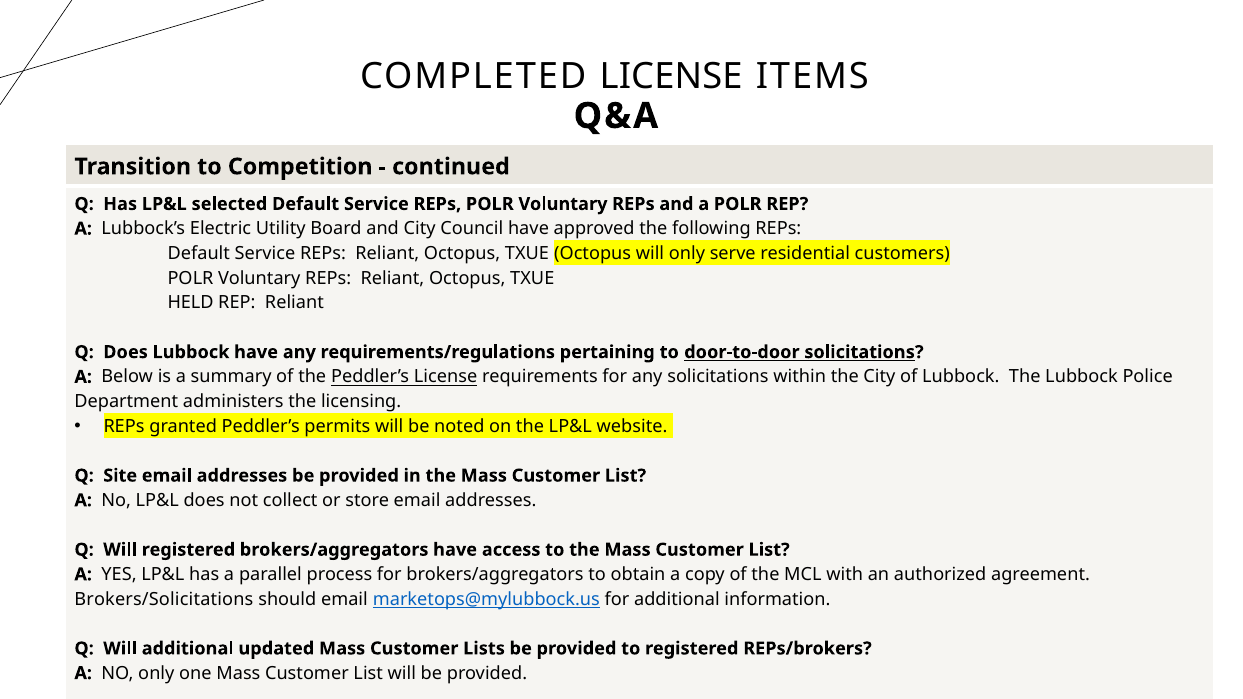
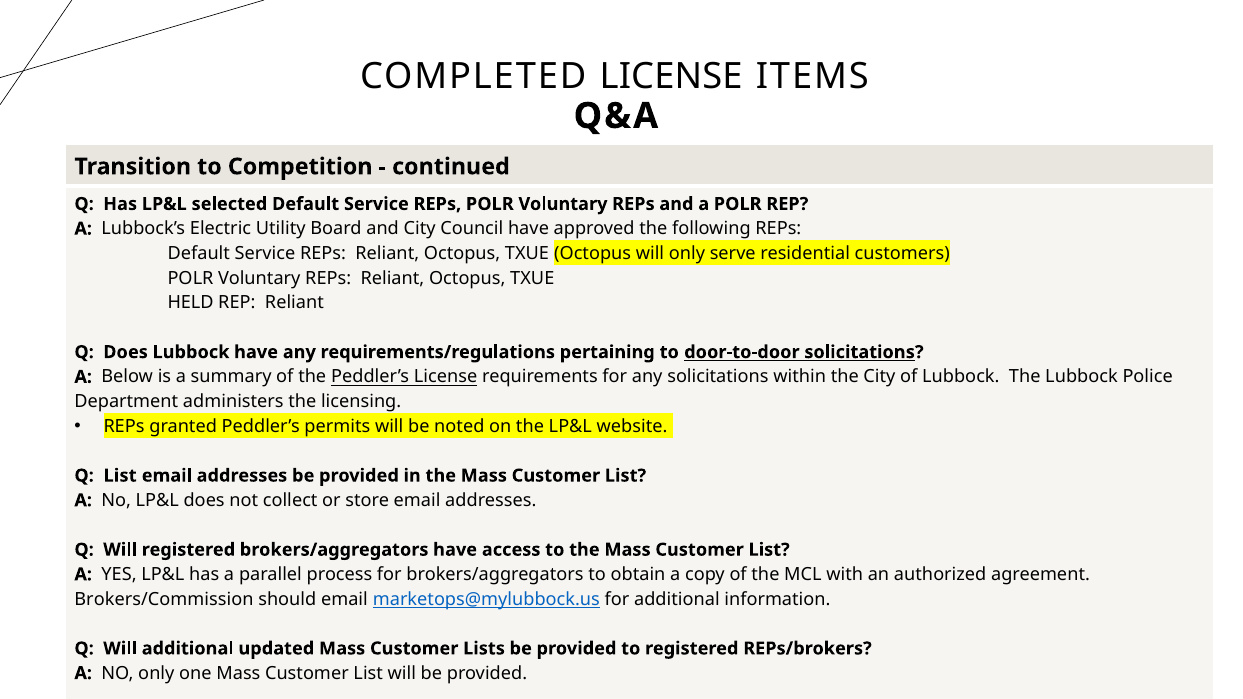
Q Site: Site -> List (120, 476)
Brokers/Solicitations: Brokers/Solicitations -> Brokers/Commission (164, 599)
